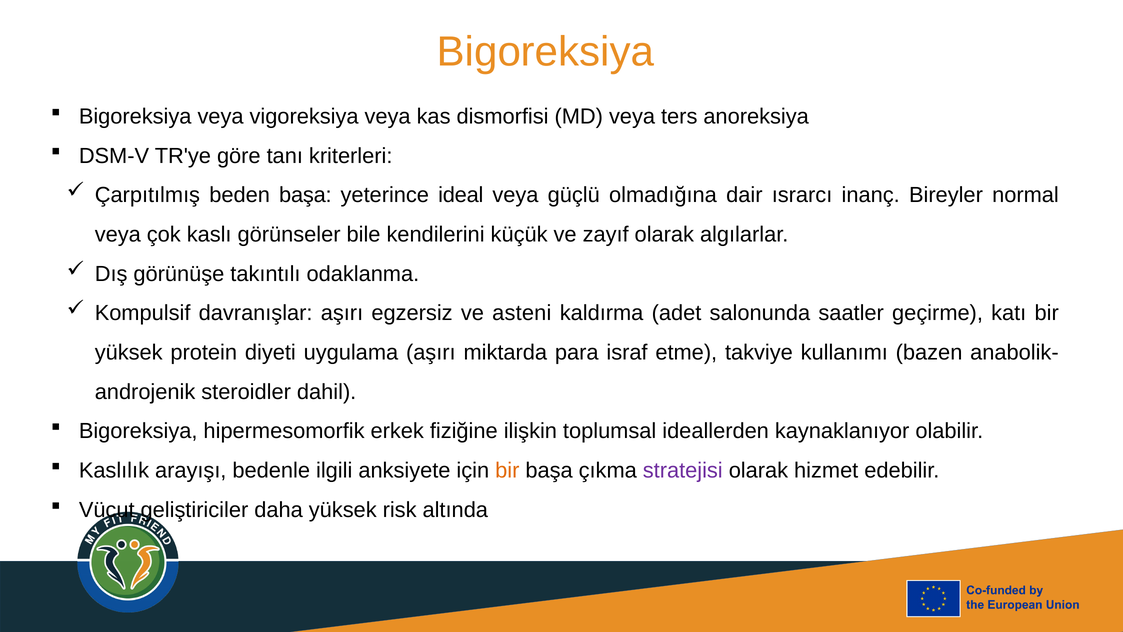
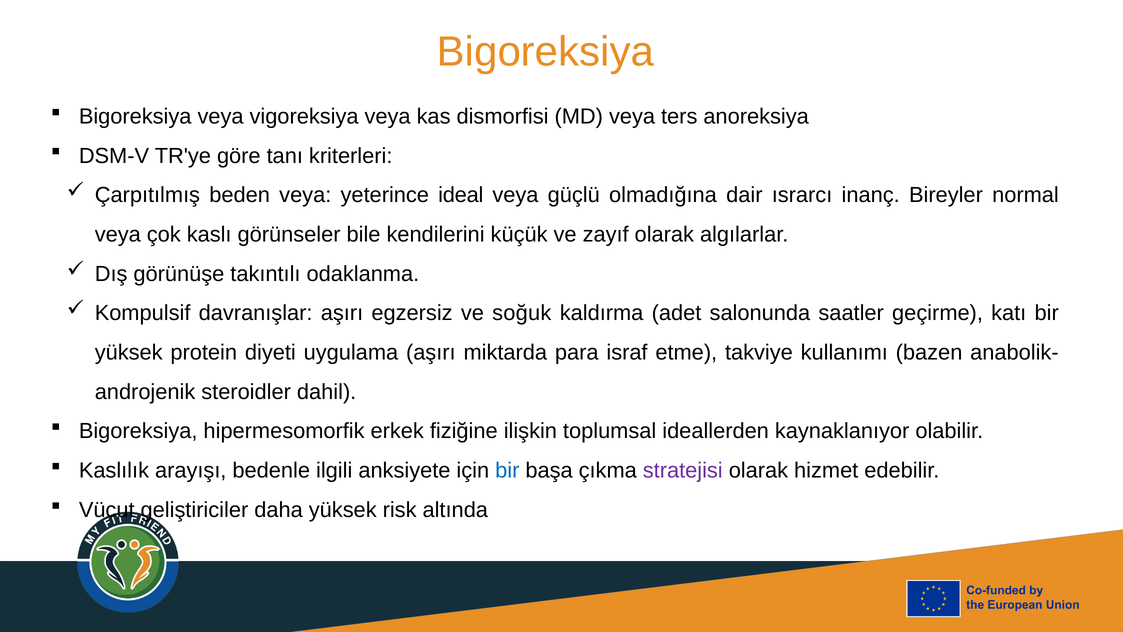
beden başa: başa -> veya (305, 195)
asteni: asteni -> soğuk (522, 313)
bir colour: orange -> blue (507, 470)
